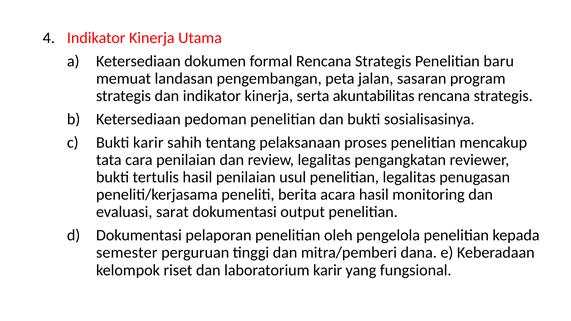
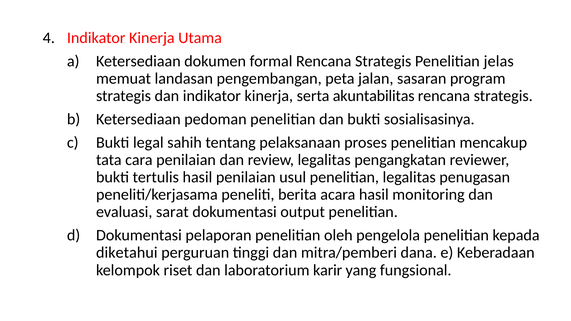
baru: baru -> jelas (499, 61)
Bukti karir: karir -> legal (148, 143)
semester: semester -> diketahui (127, 253)
